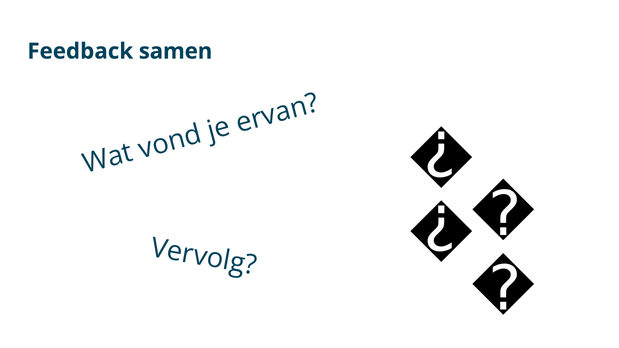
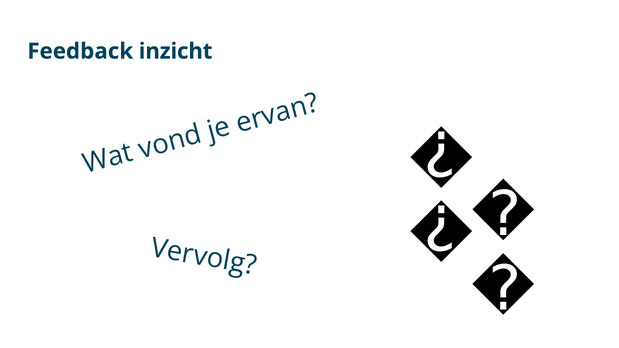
samen: samen -> inzicht (176, 51)
